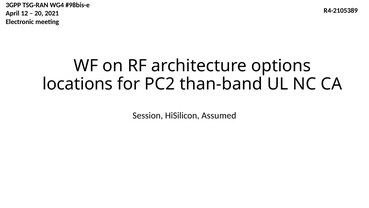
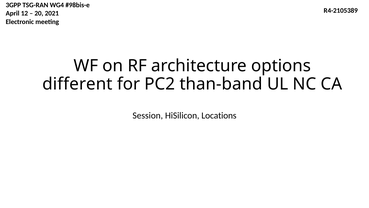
locations: locations -> different (77, 84)
Assumed: Assumed -> Locations (219, 115)
